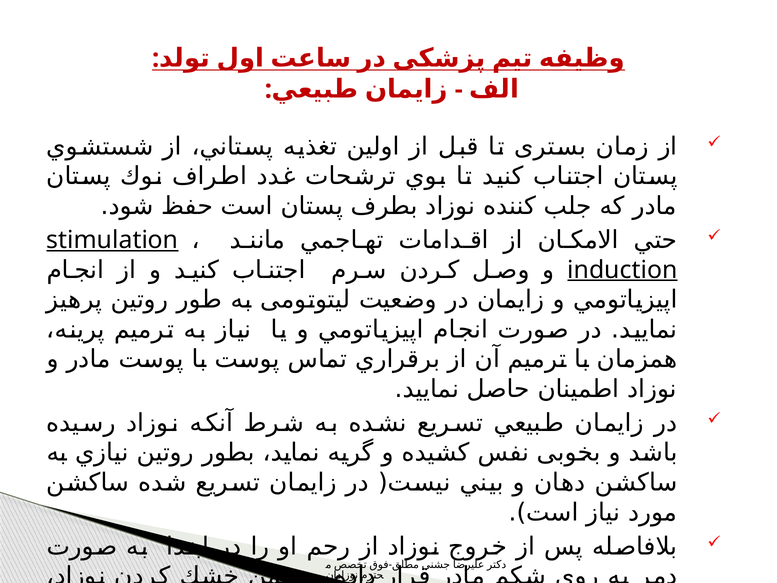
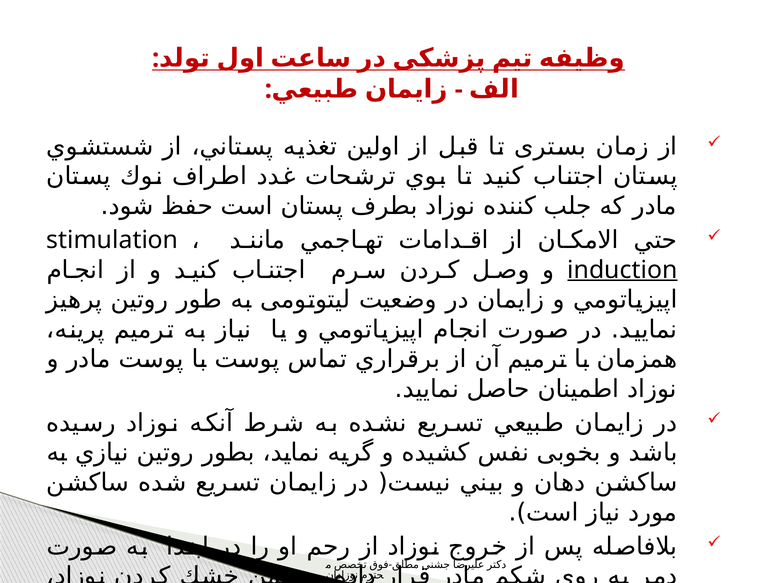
stimulation underline: present -> none (112, 240)
